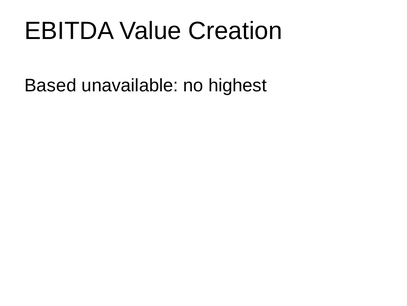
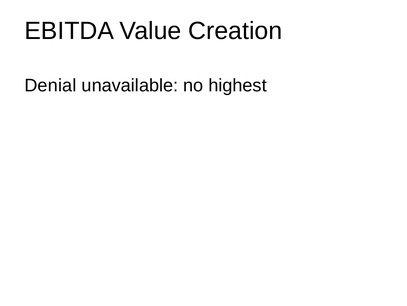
Based: Based -> Denial (50, 85)
